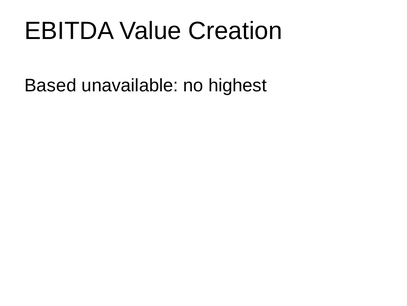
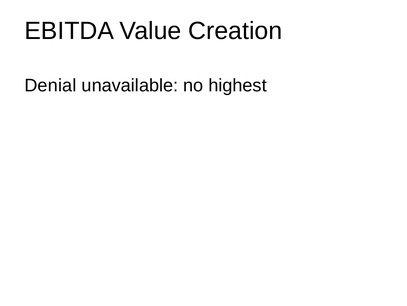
Based: Based -> Denial (50, 85)
